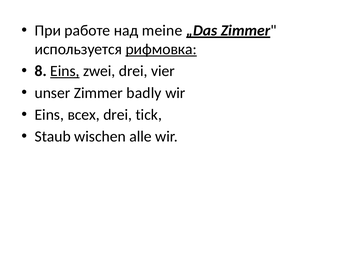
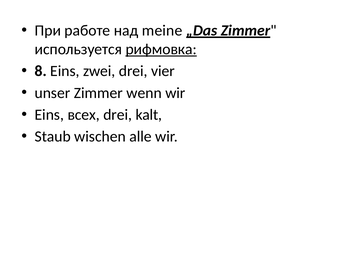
Eins underline: present -> none (65, 71)
badly: badly -> wenn (144, 93)
tick: tick -> kalt (149, 115)
